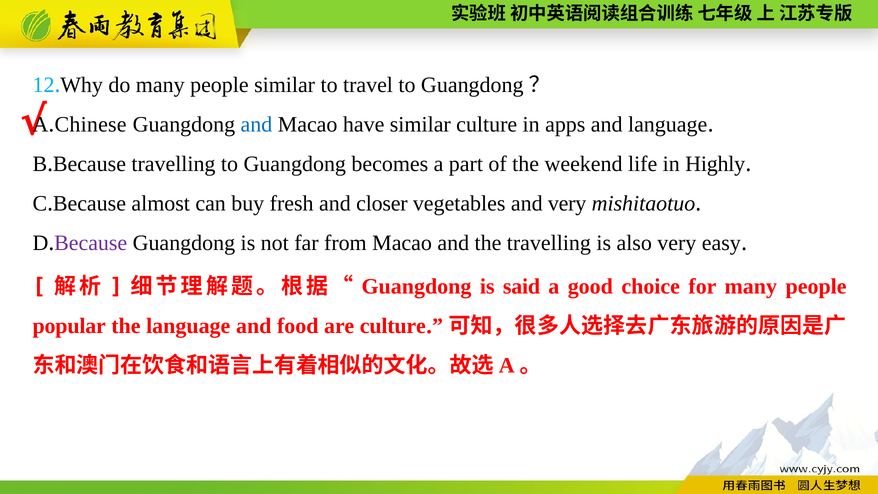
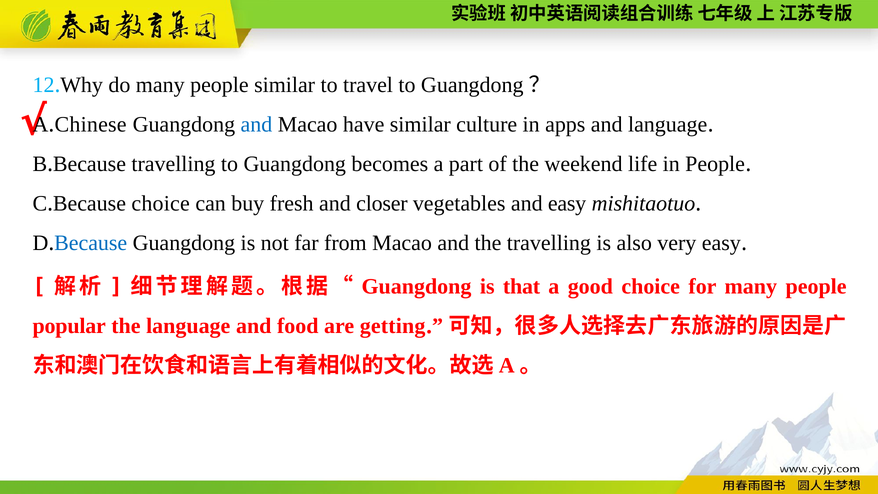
in Highly: Highly -> People (715, 164)
Because almost: almost -> choice (161, 203)
and very: very -> easy (567, 203)
Because colour: purple -> blue (91, 243)
said: said -> that (522, 286)
are culture: culture -> getting (393, 326)
